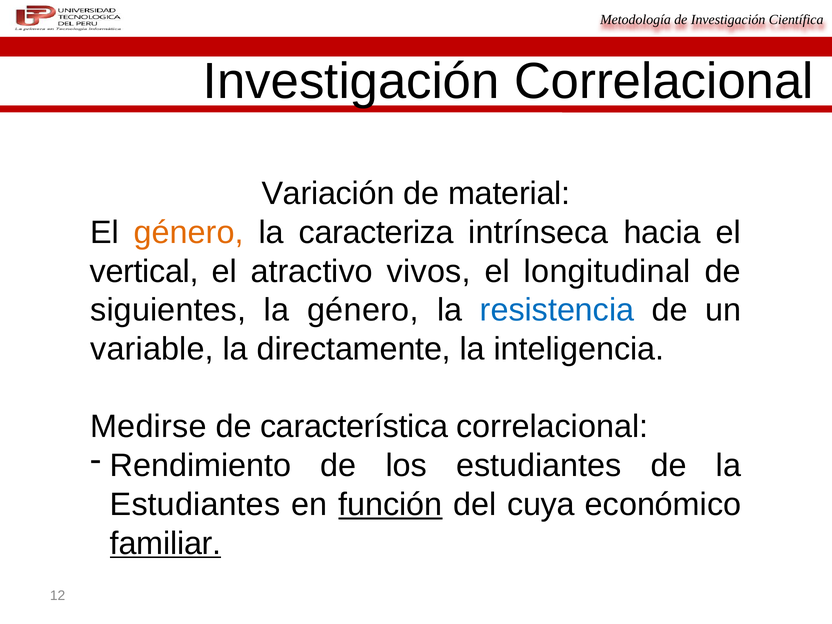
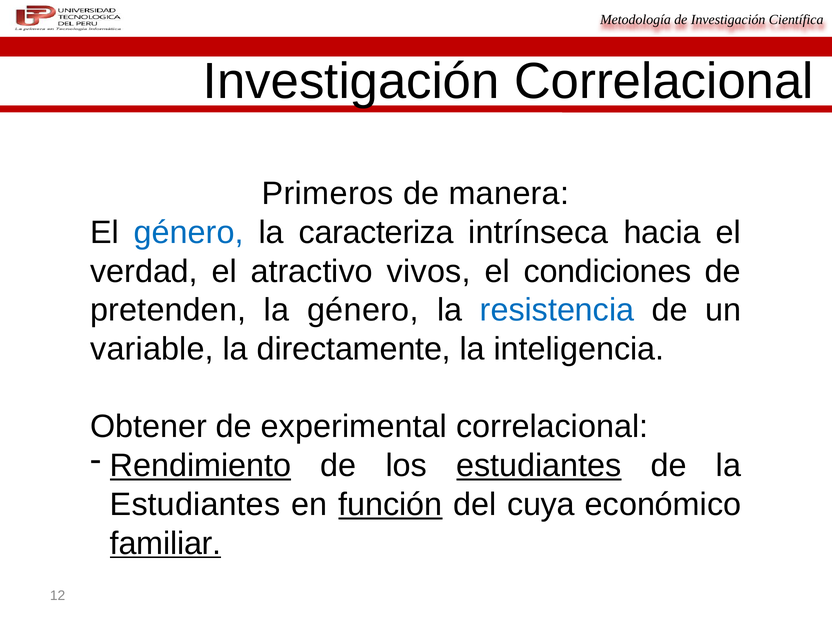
Variación: Variación -> Primeros (328, 194)
material: material -> manera (509, 194)
género colour: orange -> blue (189, 233)
vertical: vertical -> verdad (144, 271)
longitudinal: longitudinal -> condiciones (608, 271)
siguientes: siguientes -> pretenden (168, 310)
Medirse: Medirse -> Obtener (149, 427)
característica: característica -> experimental (354, 427)
Rendimiento underline: none -> present (201, 466)
estudiantes underline: none -> present (539, 466)
